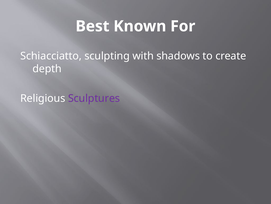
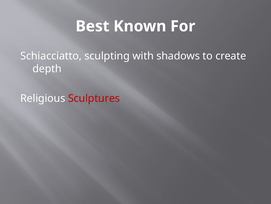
Sculptures colour: purple -> red (94, 98)
